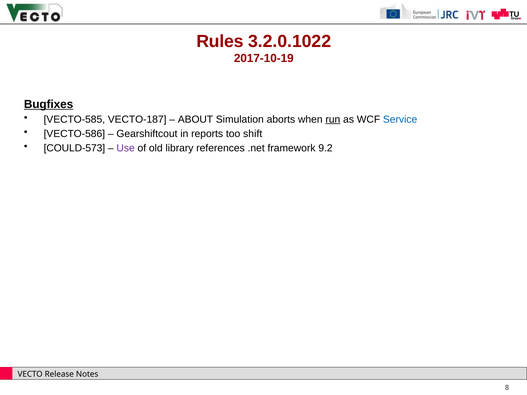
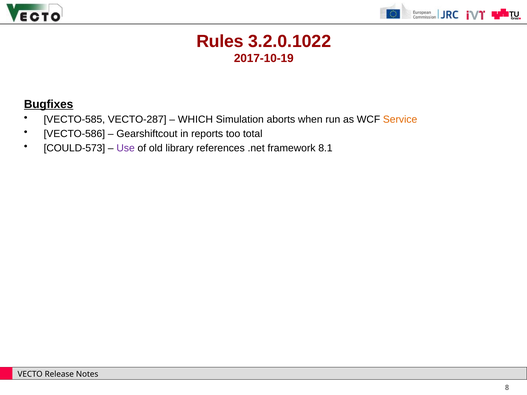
VECTO-187: VECTO-187 -> VECTO-287 (137, 119)
ABOUT: ABOUT -> WHICH (195, 119)
run underline: present -> none (333, 119)
Service colour: blue -> orange (400, 119)
shift: shift -> total (253, 134)
9.2: 9.2 -> 8.1 (325, 148)
